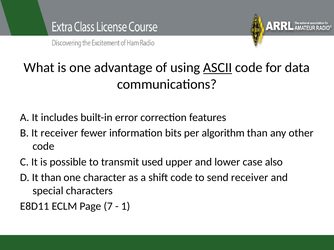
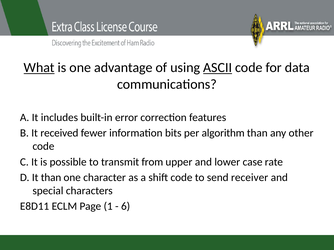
What underline: none -> present (39, 68)
It receiver: receiver -> received (59, 133)
used: used -> from (152, 162)
also: also -> rate (274, 162)
7: 7 -> 1 (108, 207)
1: 1 -> 6 (126, 207)
